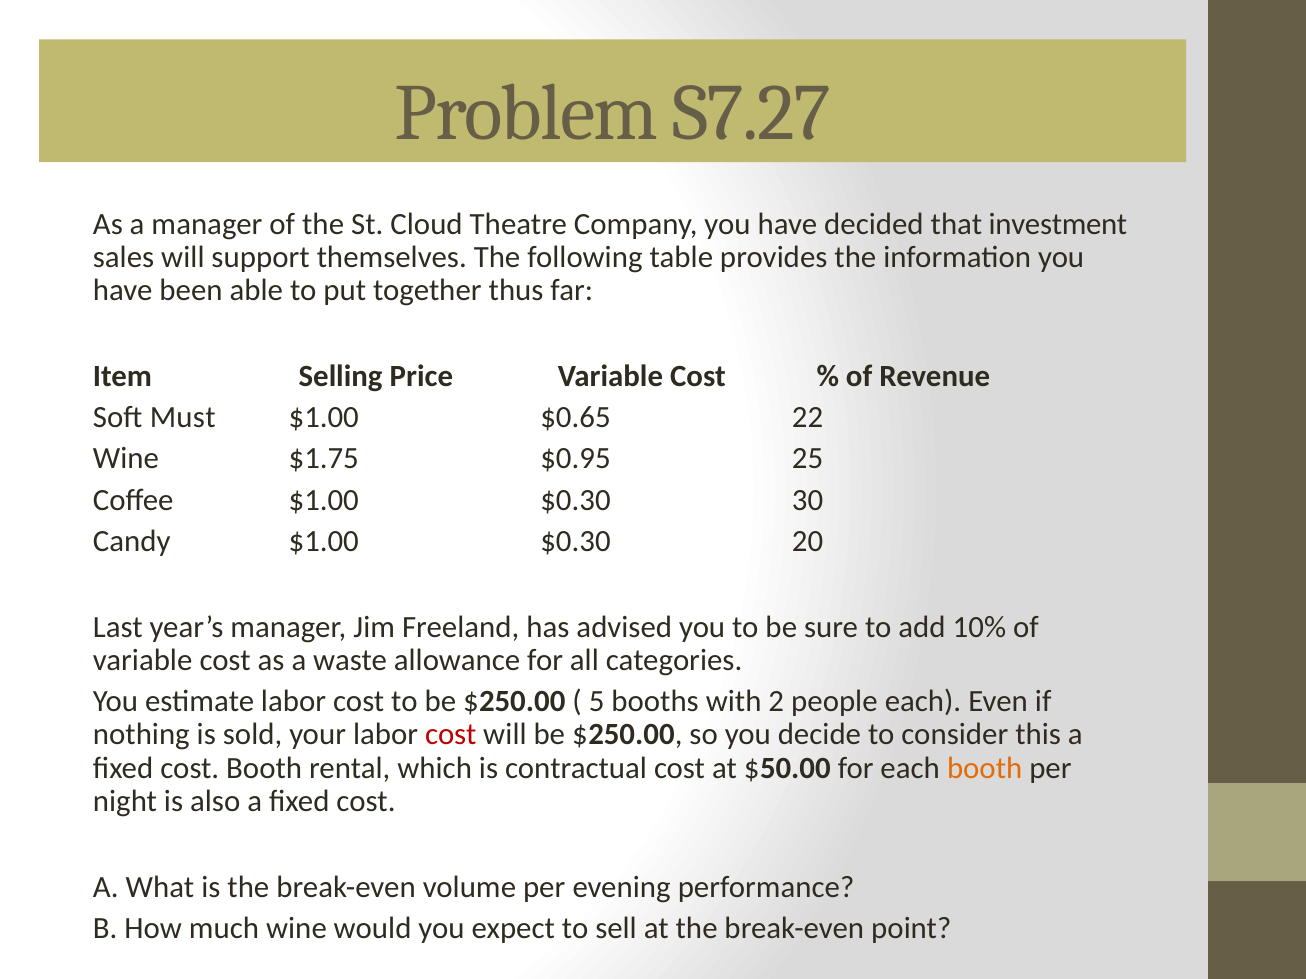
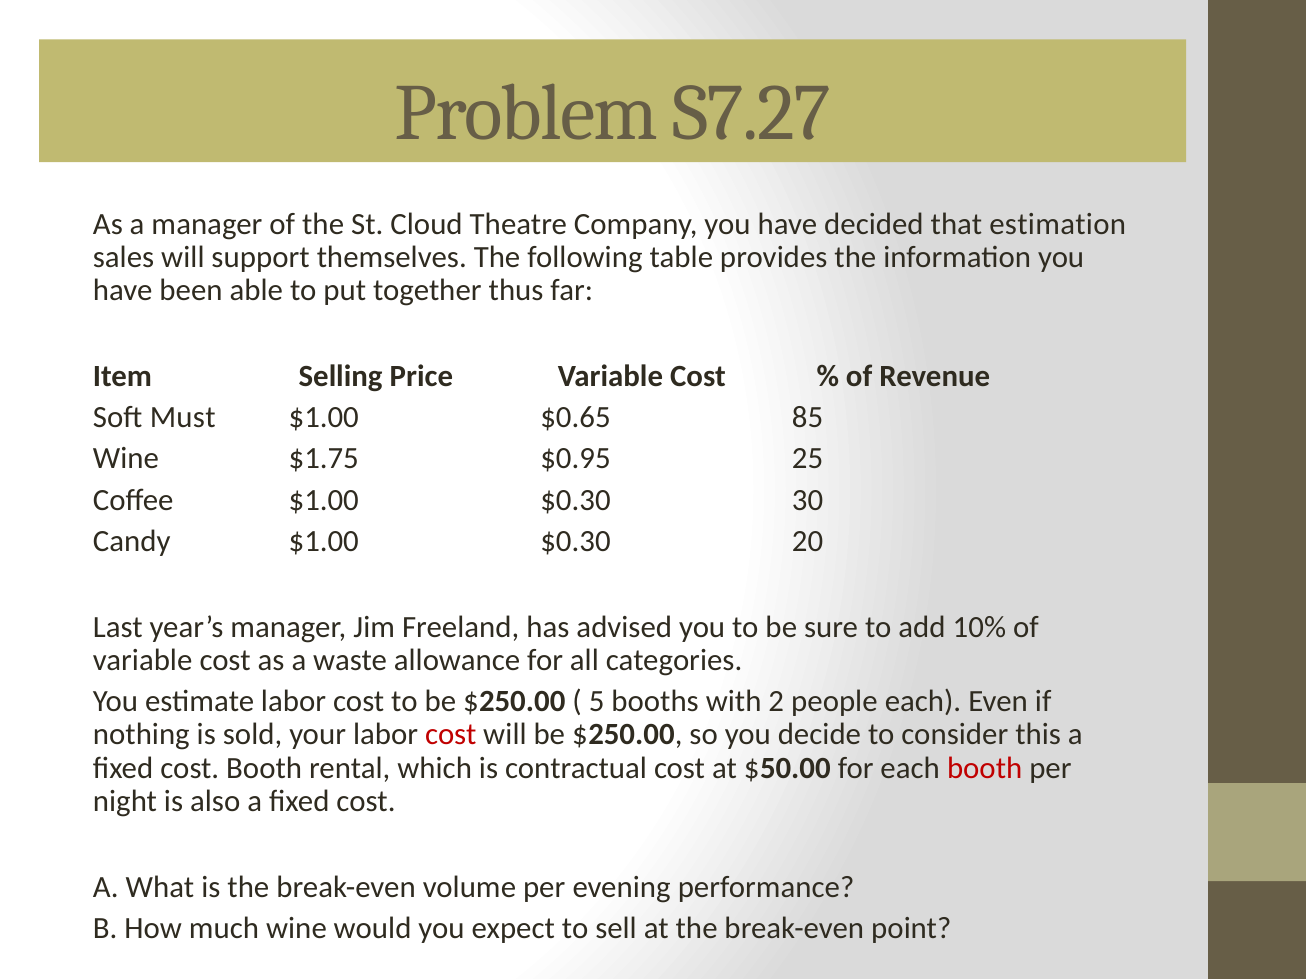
investment: investment -> estimation (1058, 224)
22: 22 -> 85 (808, 418)
booth colour: orange -> red (985, 768)
